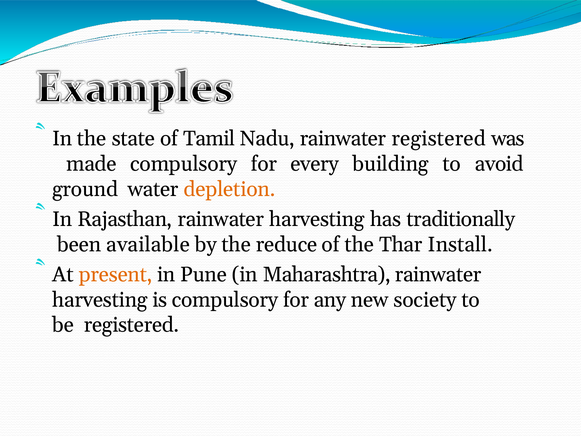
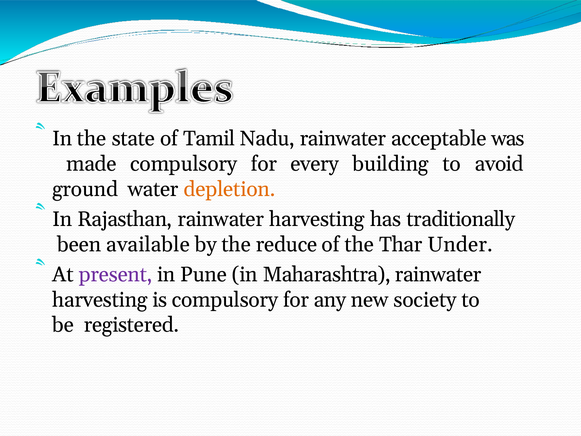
rainwater registered: registered -> acceptable (439, 139)
Install: Install -> Under (460, 244)
present colour: orange -> purple (116, 275)
